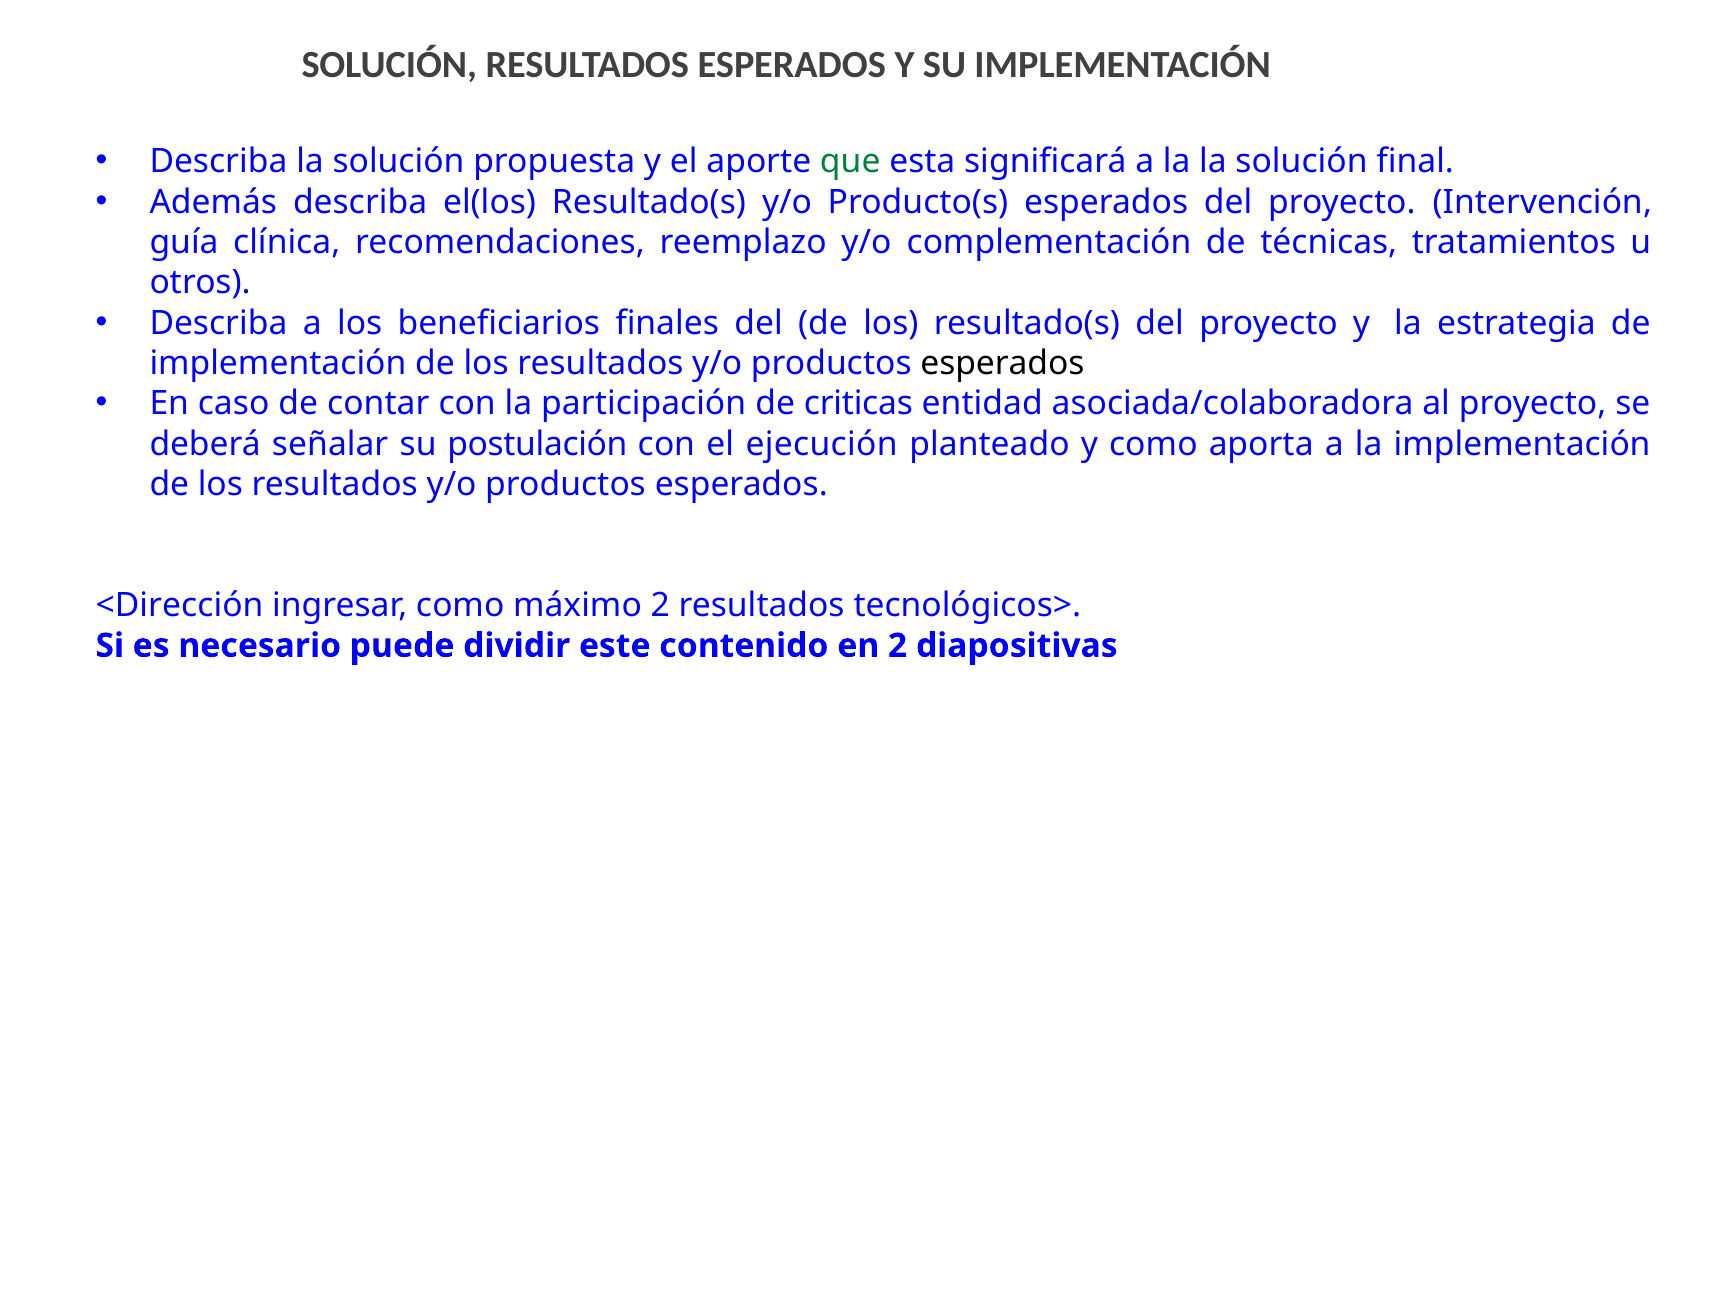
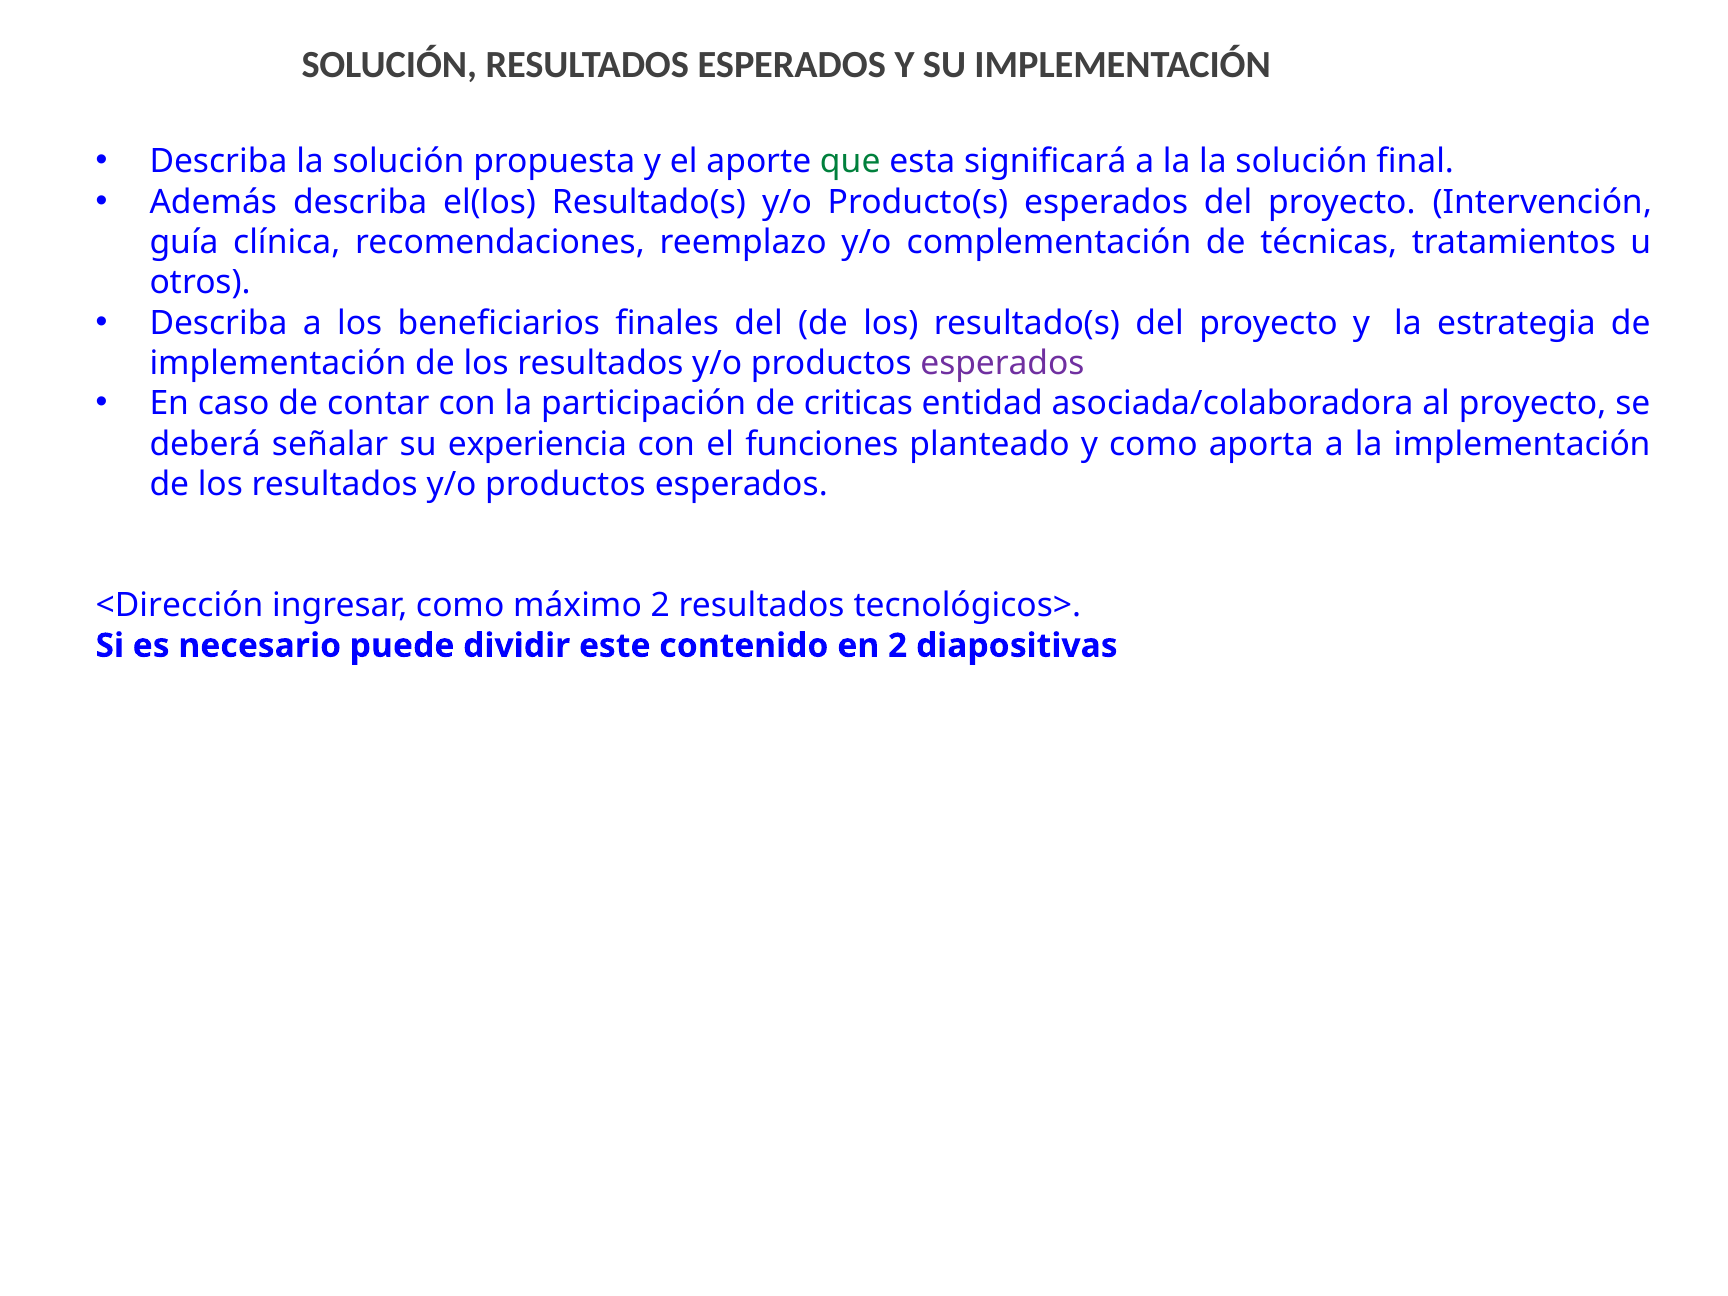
esperados colour: black -> purple (1002, 363)
postulación: postulación -> experiencia (537, 444)
ejecución: ejecución -> funciones (822, 444)
